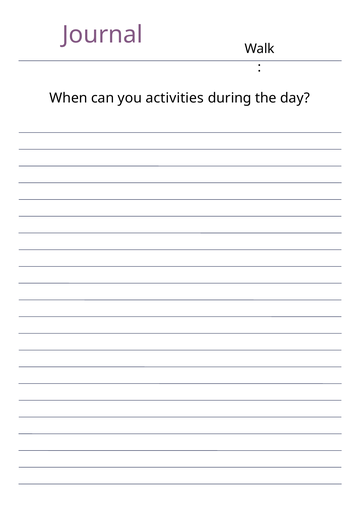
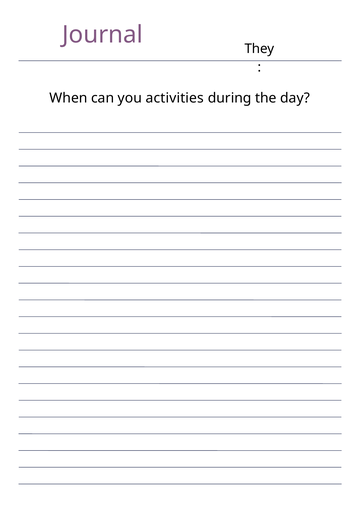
Walk: Walk -> They (259, 49)
